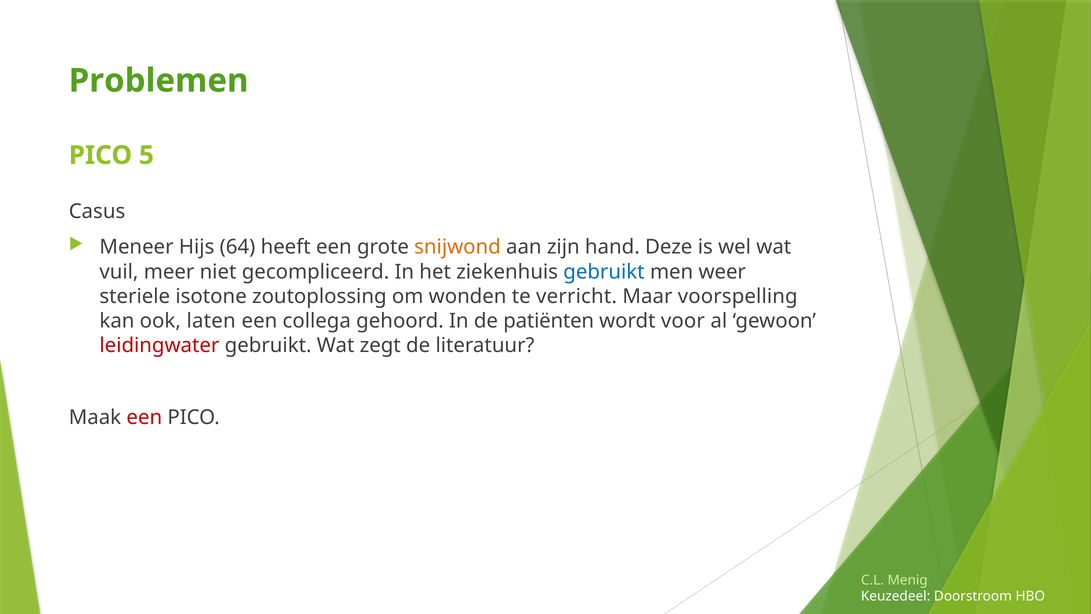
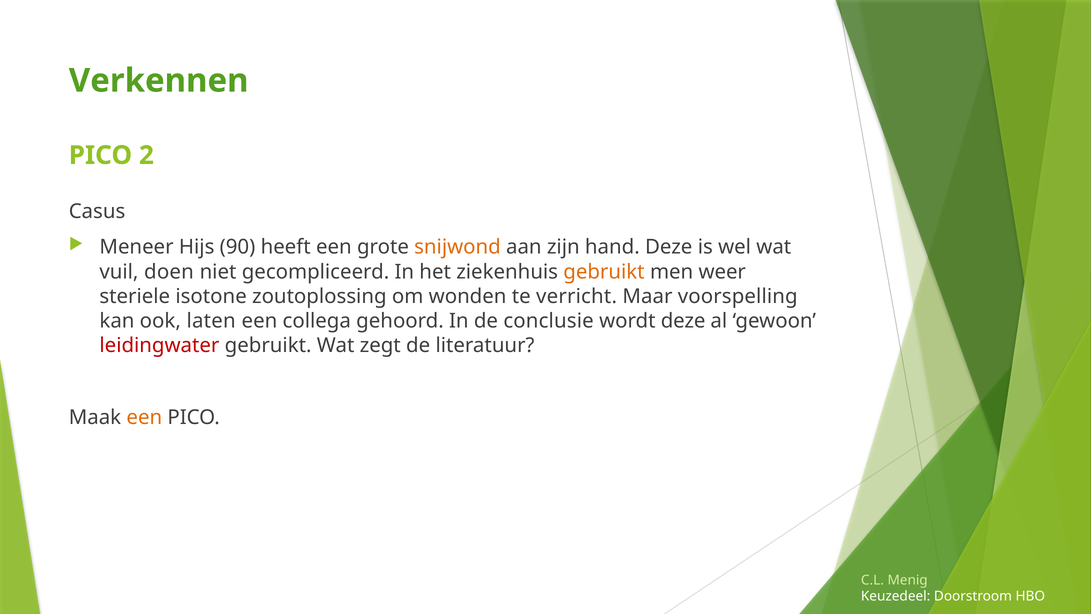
Problemen: Problemen -> Verkennen (159, 81)
5: 5 -> 2 (146, 155)
64: 64 -> 90 (237, 247)
meer: meer -> doen (169, 272)
gebruikt colour: blue -> orange (604, 272)
patiënten: patiënten -> conclusie (549, 321)
wordt voor: voor -> deze (683, 321)
een colour: red -> orange (144, 417)
